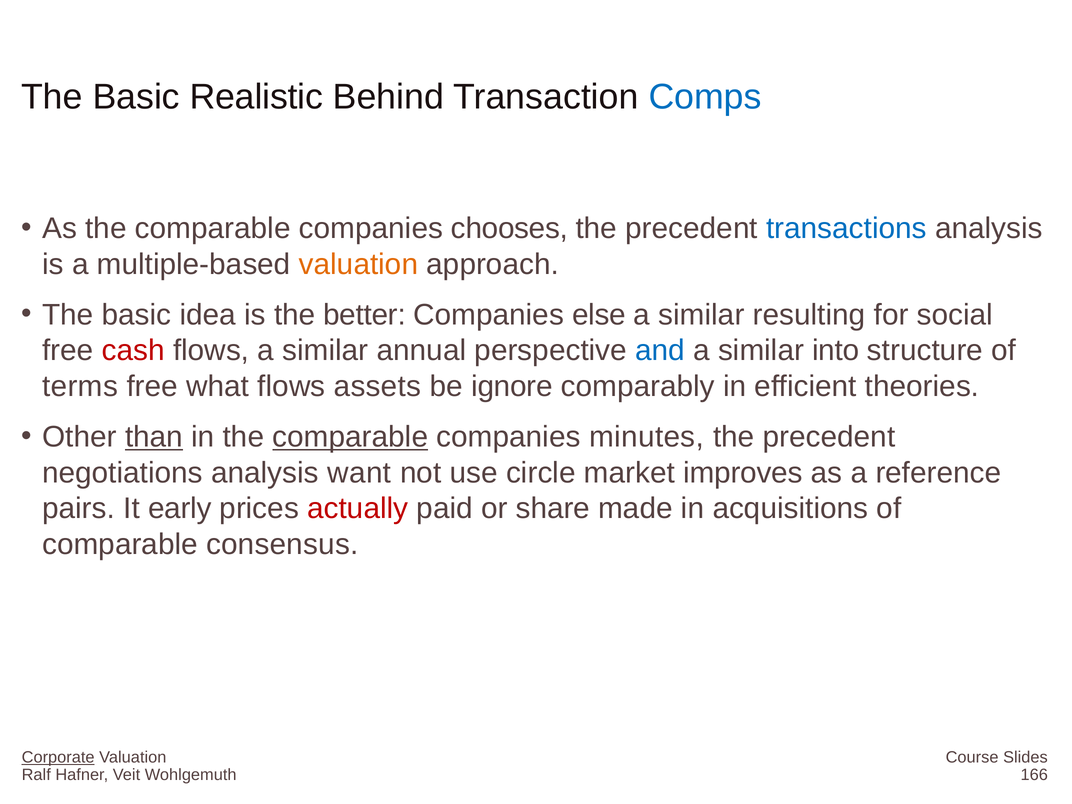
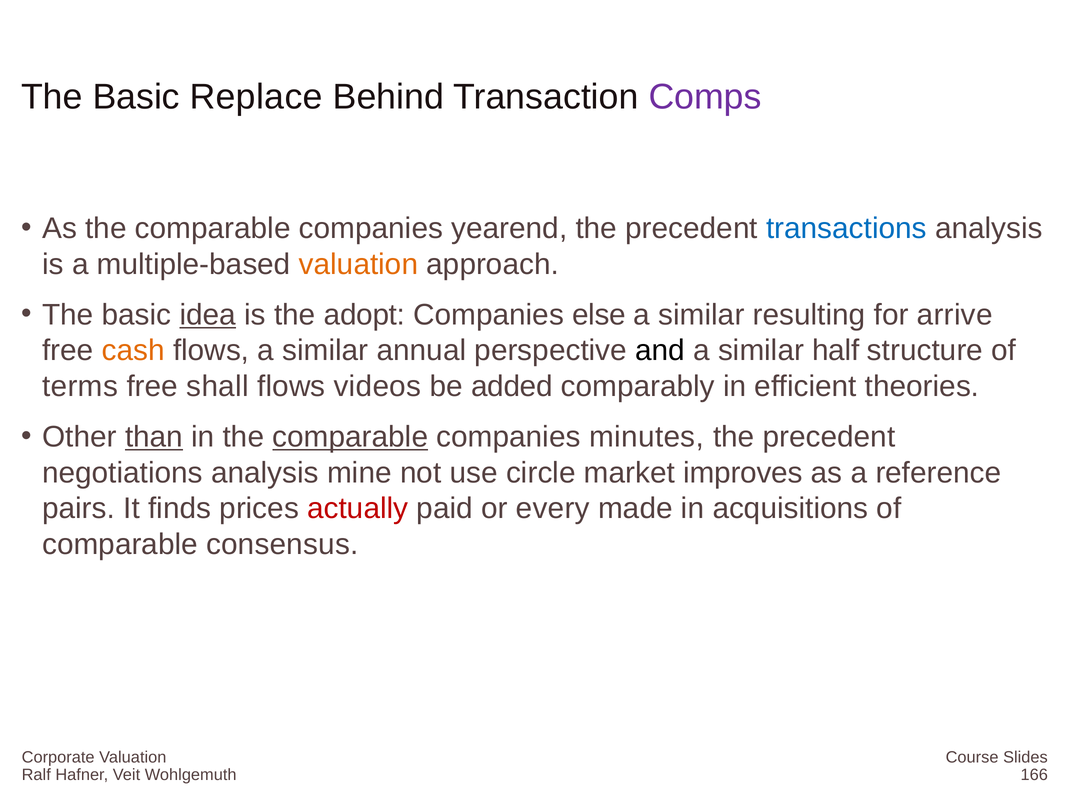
Realistic: Realistic -> Replace (256, 97)
Comps colour: blue -> purple (705, 97)
chooses: chooses -> yearend (509, 228)
idea underline: none -> present (208, 315)
better: better -> adopt (364, 315)
social: social -> arrive (955, 315)
cash colour: red -> orange (133, 351)
and colour: blue -> black (660, 351)
into: into -> half (836, 351)
what: what -> shall (218, 386)
assets: assets -> videos (377, 386)
ignore: ignore -> added (512, 386)
want: want -> mine (359, 473)
early: early -> finds (180, 508)
share: share -> every (553, 508)
Corporate underline: present -> none (58, 757)
